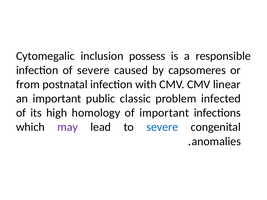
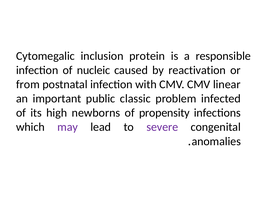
possess: possess -> protein (147, 56)
of severe: severe -> nucleic (93, 70)
capsomeres: capsomeres -> reactivation (197, 70)
homology: homology -> newborns (96, 113)
of important: important -> propensity (164, 113)
severe colour: blue -> purple (162, 127)
